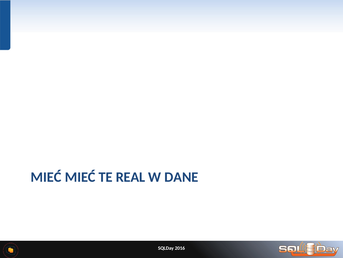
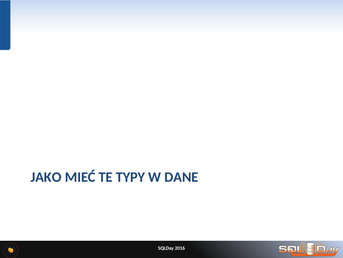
MIEĆ: MIEĆ -> JAKO (46, 177)
REAL: REAL -> TYPY (130, 177)
